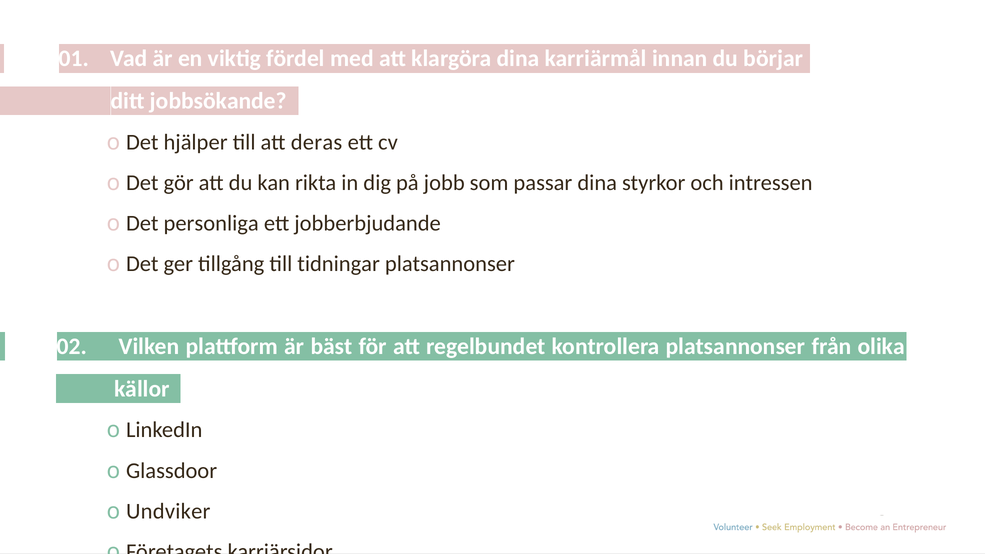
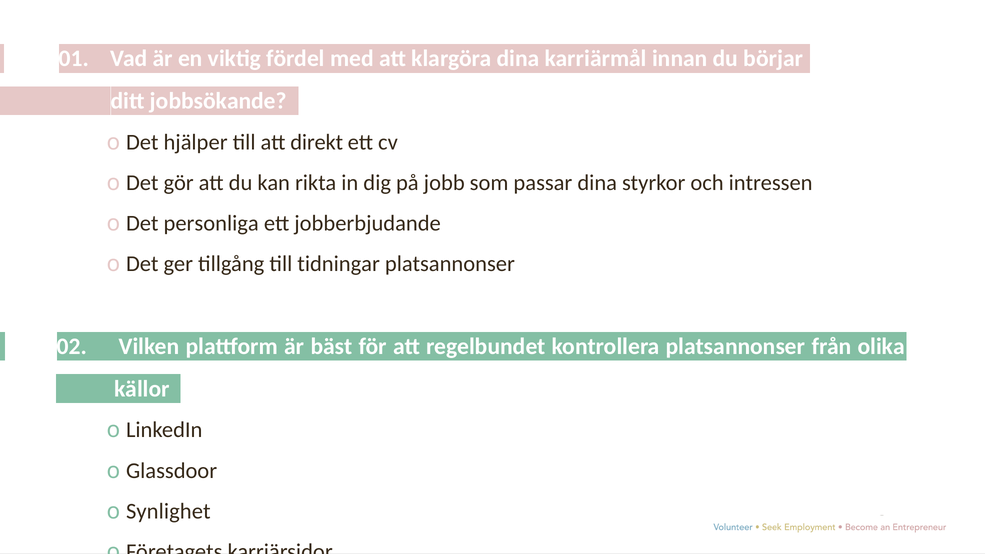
deras: deras -> direkt (317, 142)
Undviker: Undviker -> Synlighet (168, 511)
